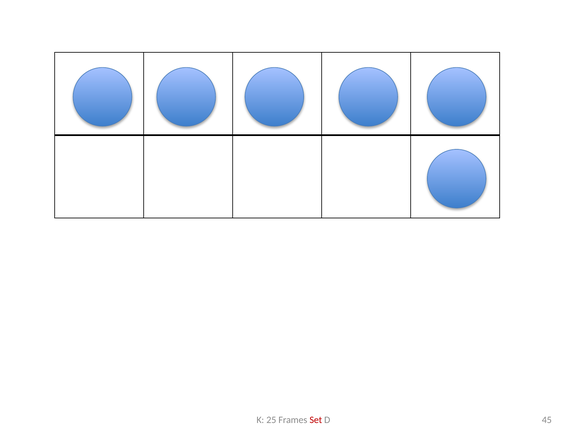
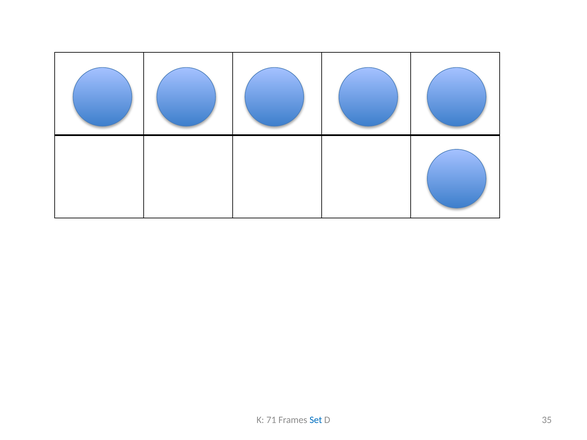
25: 25 -> 71 (271, 420)
Set colour: red -> blue (316, 420)
45: 45 -> 35 (547, 420)
